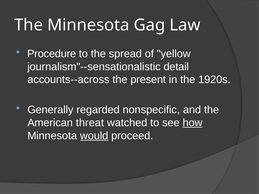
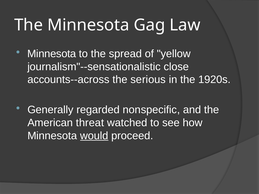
Procedure: Procedure -> Minnesota (52, 54)
detail: detail -> close (176, 67)
present: present -> serious (148, 80)
how underline: present -> none (193, 123)
